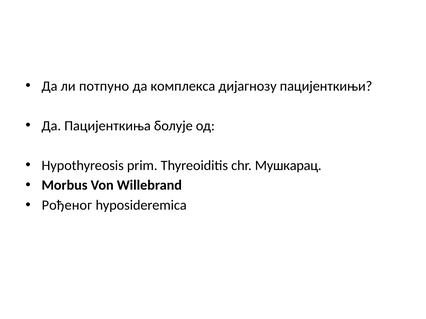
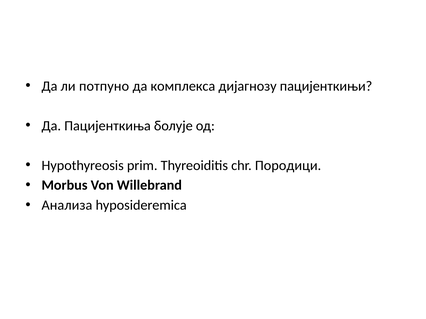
Мушкарац: Мушкарац -> Породици (288, 166)
Рођенoг: Рођенoг -> Анализа (67, 205)
